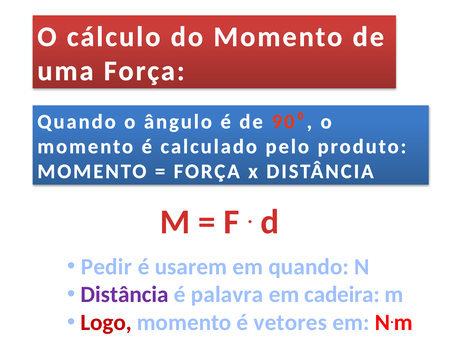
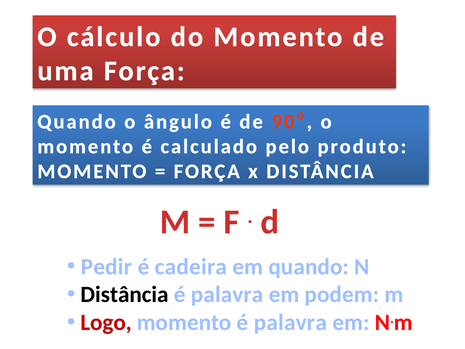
usarem: usarem -> cadeira (191, 267)
Distância colour: purple -> black (125, 294)
cadeira: cadeira -> podem (342, 294)
momento é vetores: vetores -> palavra (290, 322)
